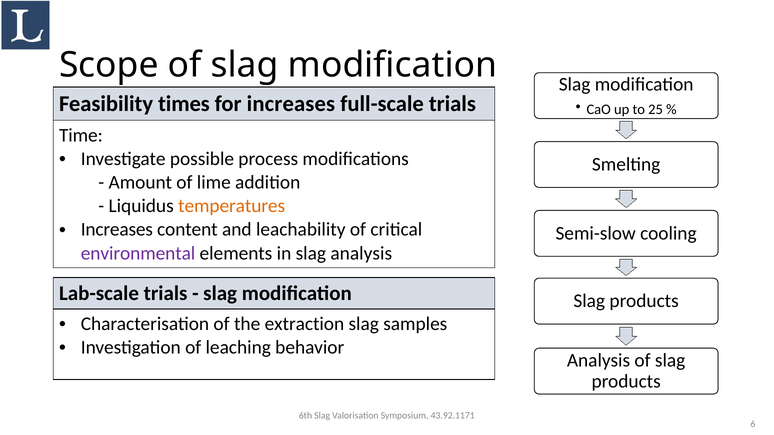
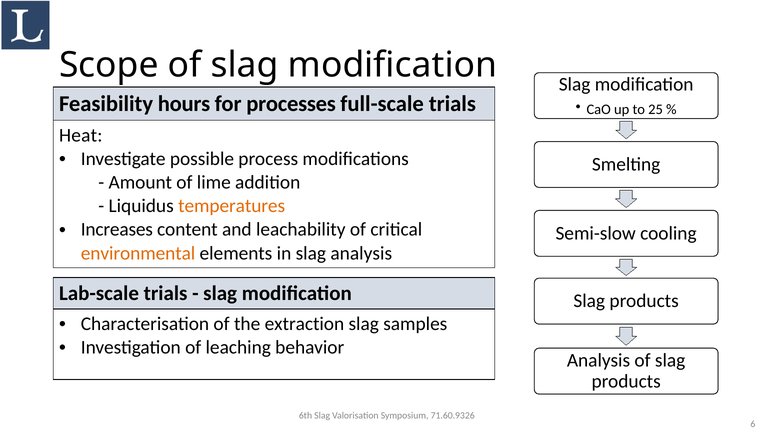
times: times -> hours (184, 104)
for increases: increases -> processes (291, 104)
Time: Time -> Heat (81, 135)
environmental colour: purple -> orange (138, 253)
43.92.1171: 43.92.1171 -> 71.60.9326 (453, 416)
